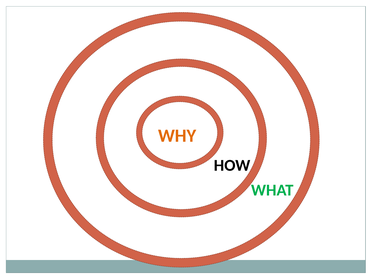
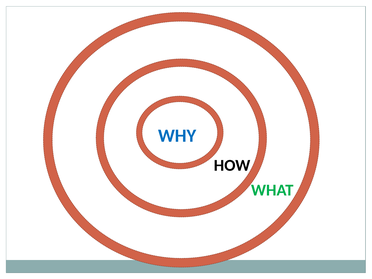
WHY colour: orange -> blue (177, 136)
